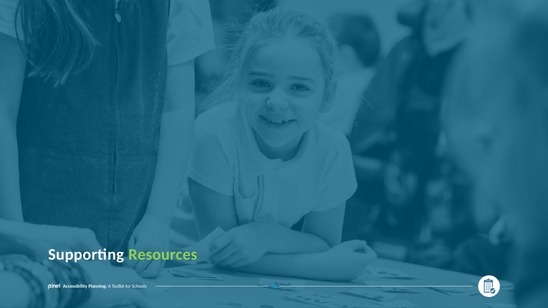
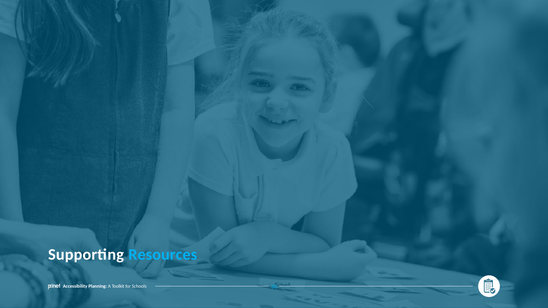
Resources colour: light green -> light blue (163, 255)
